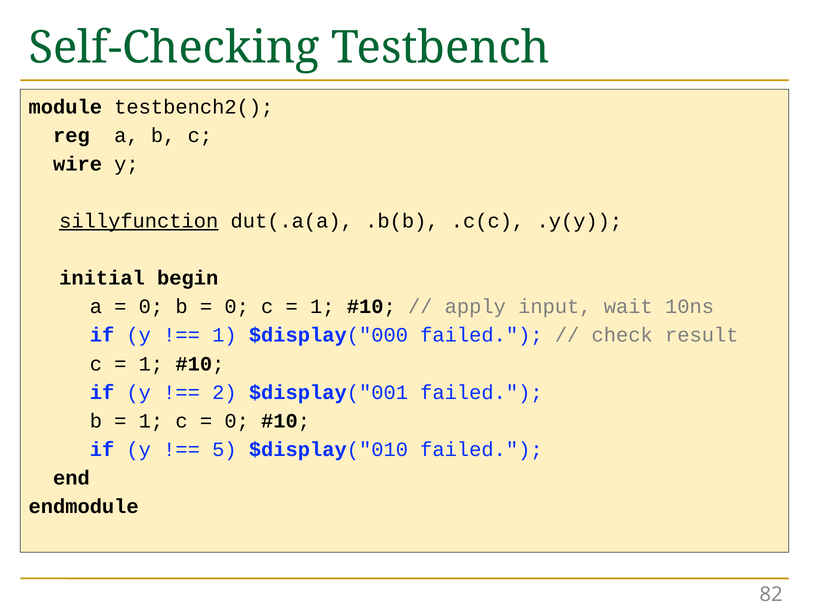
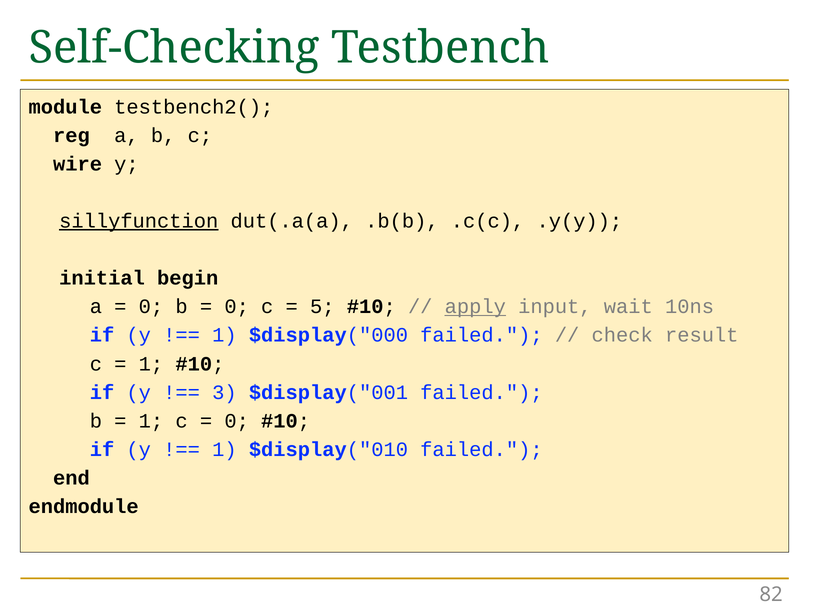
1: 1 -> 5 (322, 307)
apply underline: none -> present (475, 307)
2: 2 -> 3 (224, 392)
5: 5 -> 1 (224, 449)
